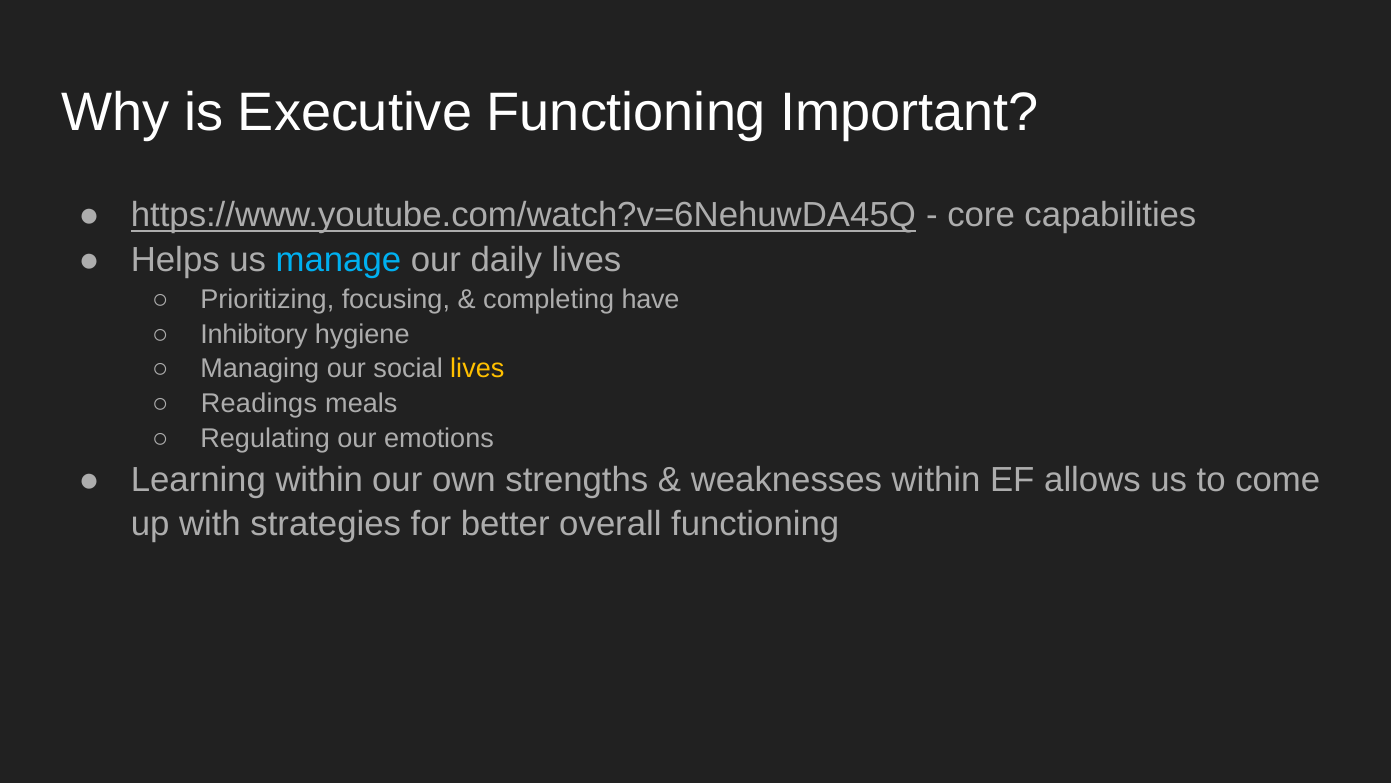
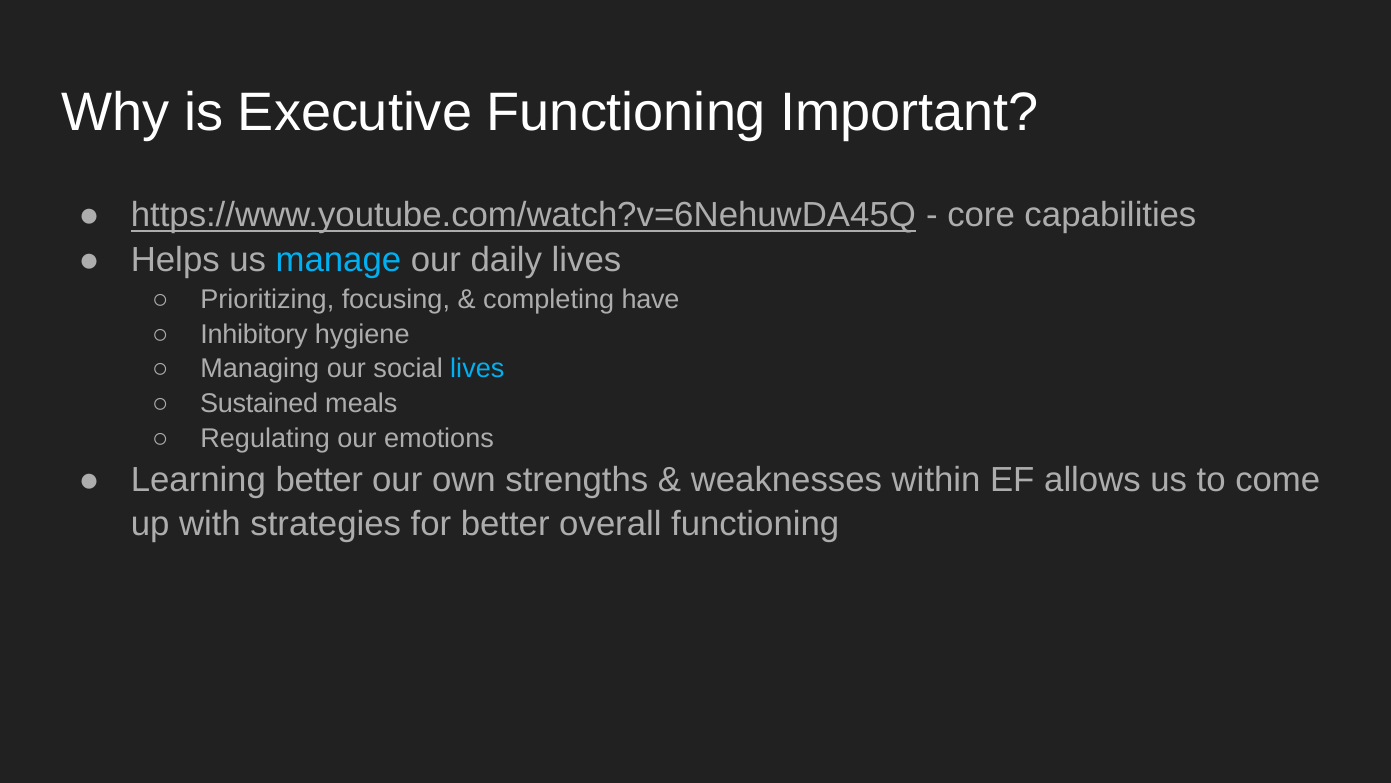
lives colour: yellow -> light blue (477, 369)
Readings: Readings -> Sustained (259, 404)
Learning within: within -> better (319, 479)
